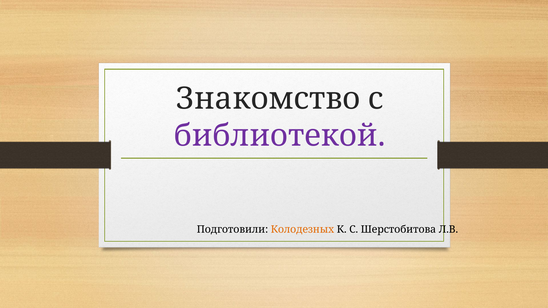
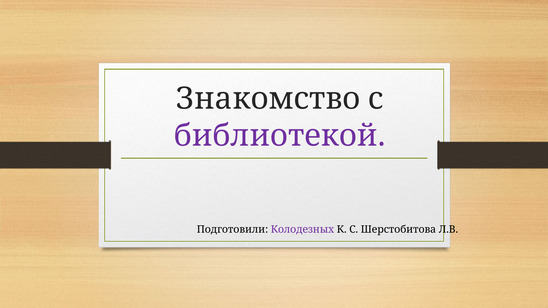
Колодезных colour: orange -> purple (302, 230)
